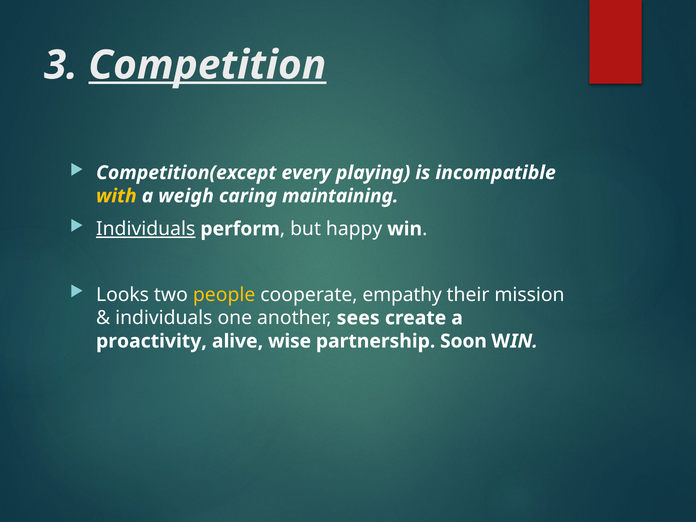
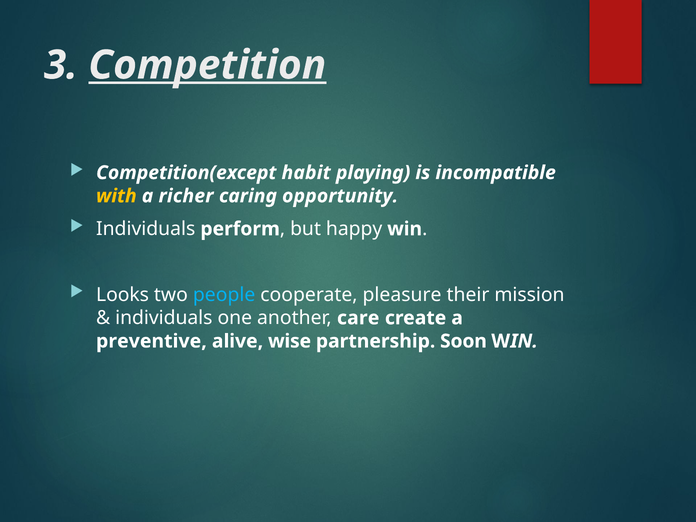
every: every -> habit (306, 173)
weigh: weigh -> richer (186, 196)
maintaining: maintaining -> opportunity (340, 196)
Individuals underline: present -> none (146, 229)
people colour: yellow -> light blue (224, 295)
empathy: empathy -> pleasure (402, 295)
sees: sees -> care (358, 318)
proactivity: proactivity -> preventive (151, 341)
